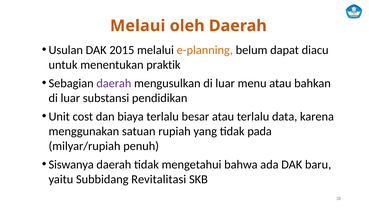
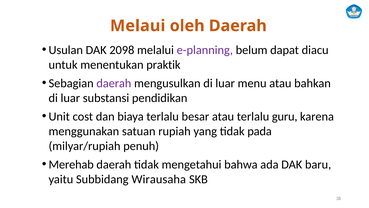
2015: 2015 -> 2098 (122, 50)
e-planning colour: orange -> purple (205, 50)
data: data -> guru (285, 116)
Siswanya: Siswanya -> Merehab (71, 164)
Revitalitasi: Revitalitasi -> Wirausaha (159, 179)
